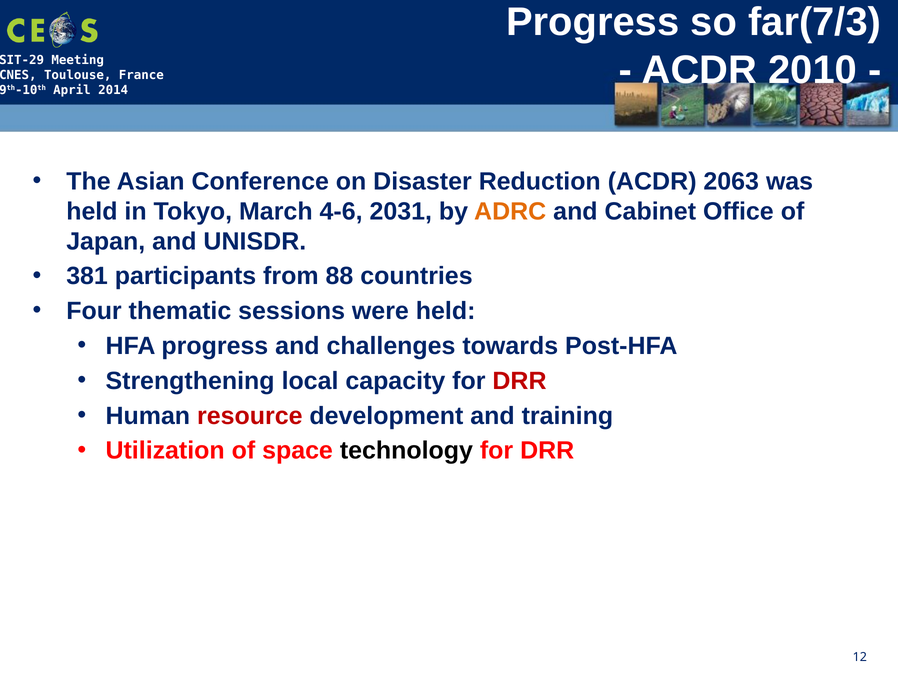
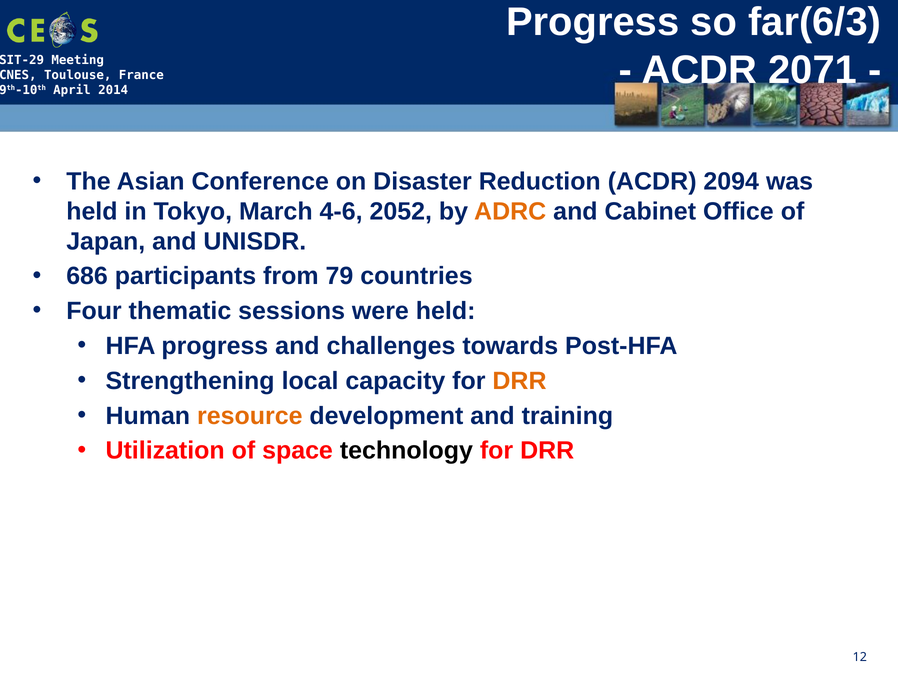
far(7/3: far(7/3 -> far(6/3 (815, 22)
2010: 2010 -> 2071 (813, 70)
2063: 2063 -> 2094 (731, 182)
2031: 2031 -> 2052 (401, 212)
381: 381 -> 686 (87, 276)
88: 88 -> 79 (339, 276)
DRR colour: red -> orange (519, 381)
resource colour: red -> orange (250, 416)
